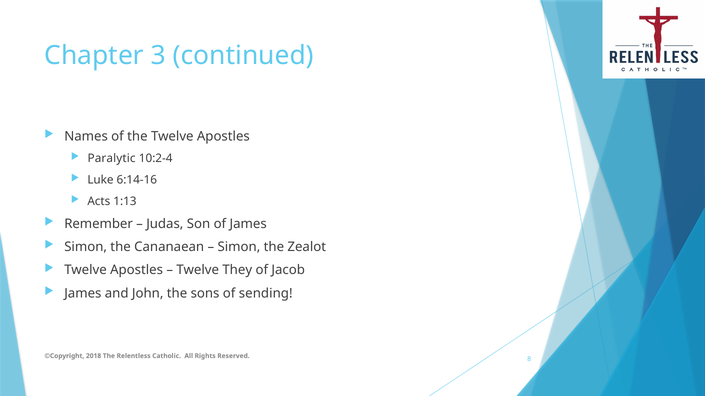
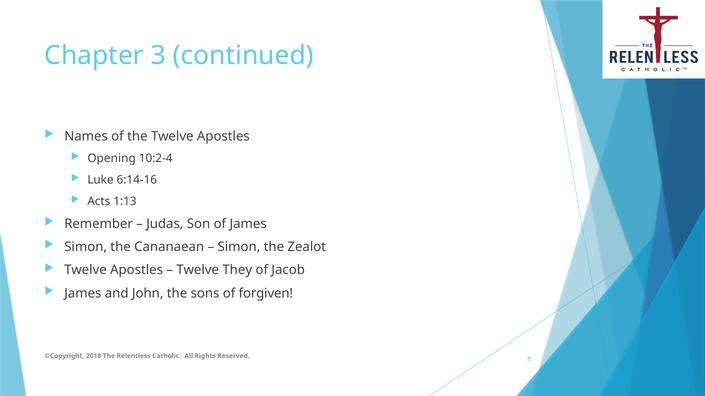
Paralytic: Paralytic -> Opening (112, 159)
sending: sending -> forgiven (266, 294)
